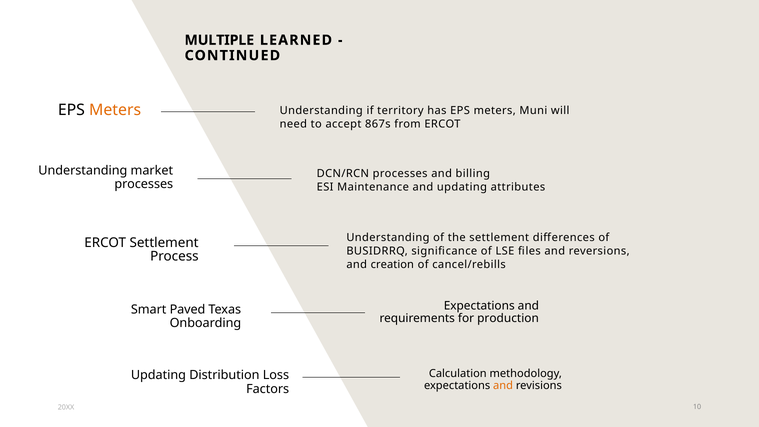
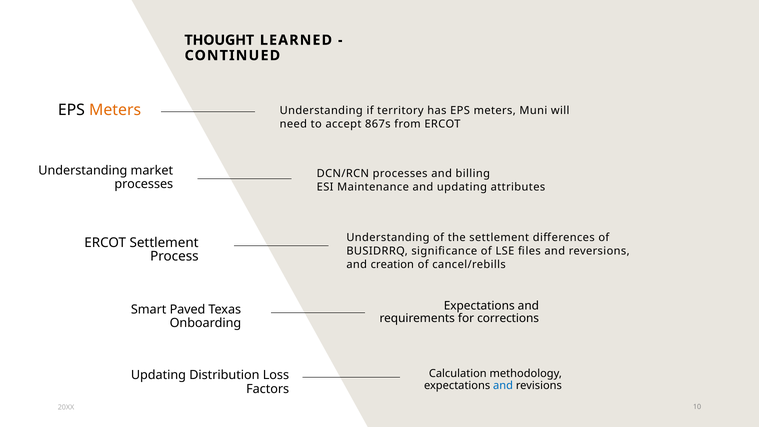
MULTIPLE: MULTIPLE -> THOUGHT (219, 40)
production: production -> corrections (508, 318)
and colour: orange -> blue (503, 386)
